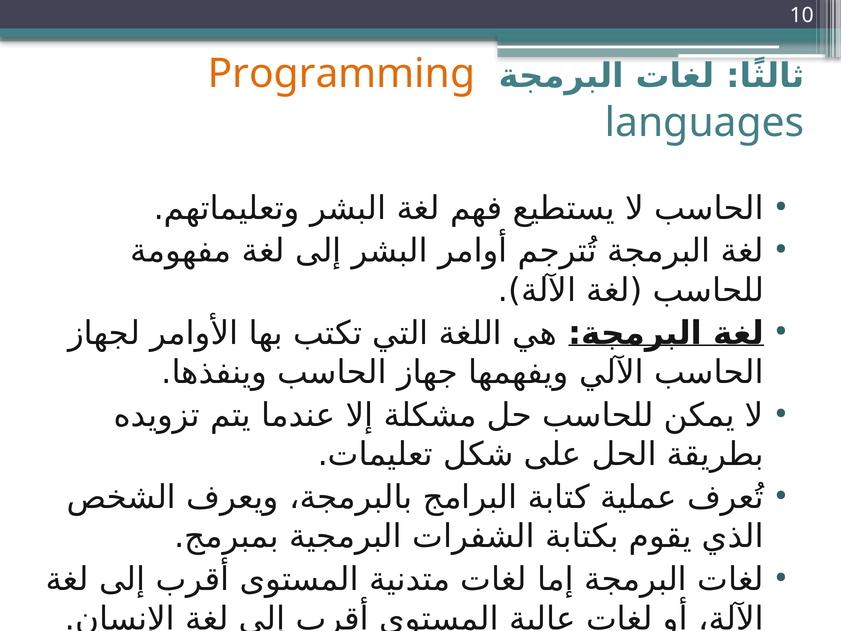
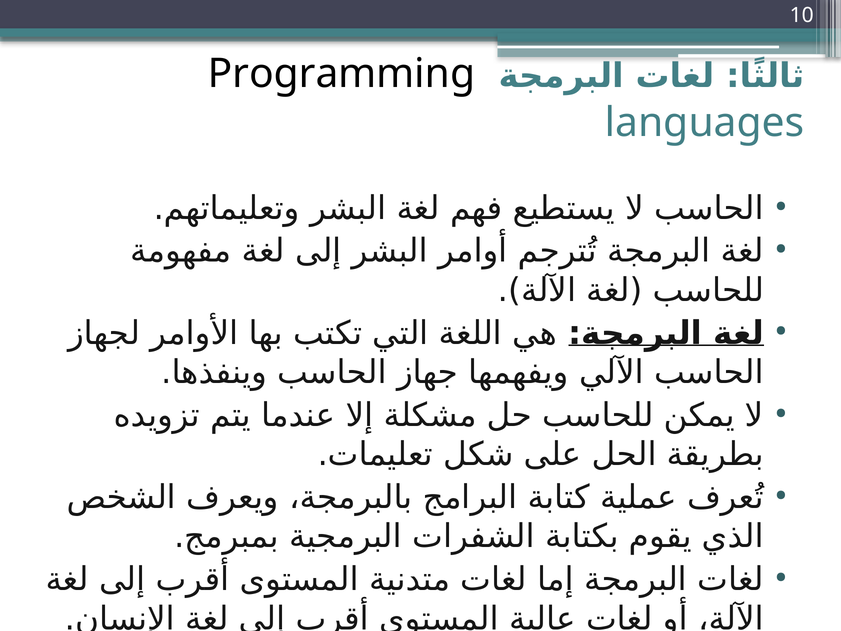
Programming colour: orange -> black (341, 74)
